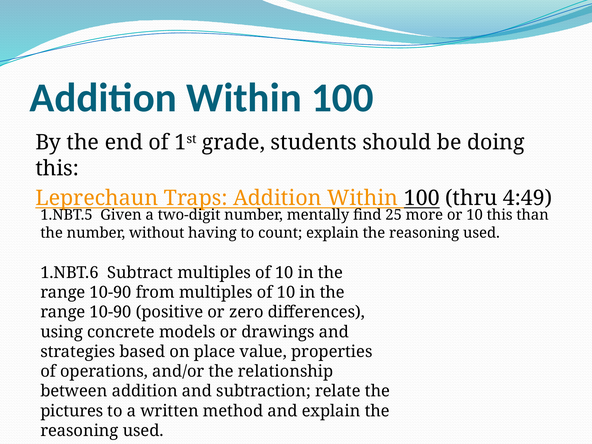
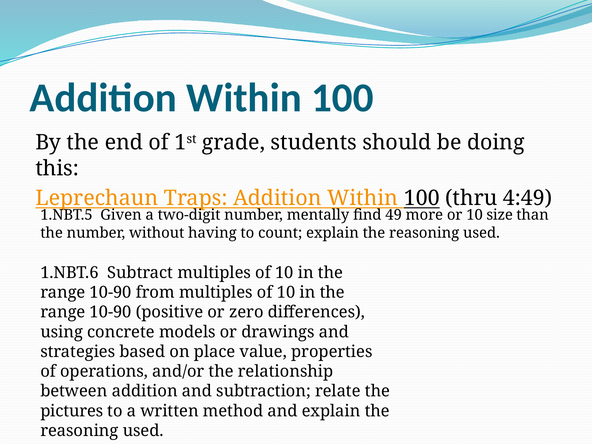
25: 25 -> 49 (394, 215)
10 this: this -> size (500, 215)
